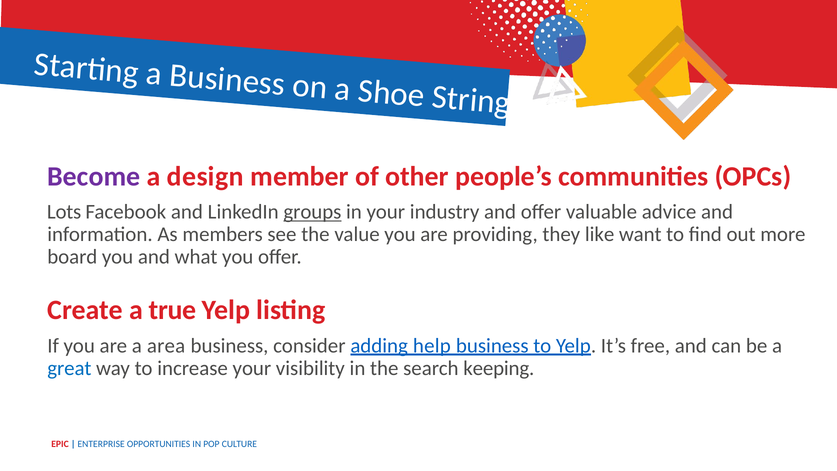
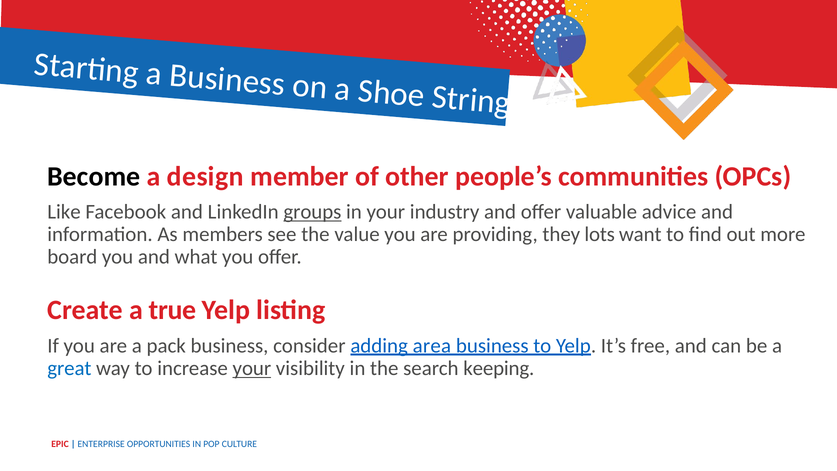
Become colour: purple -> black (94, 177)
Lots: Lots -> Like (64, 212)
like: like -> lots (600, 234)
area: area -> pack (166, 346)
help: help -> area (432, 346)
your underline: none -> present (252, 368)
